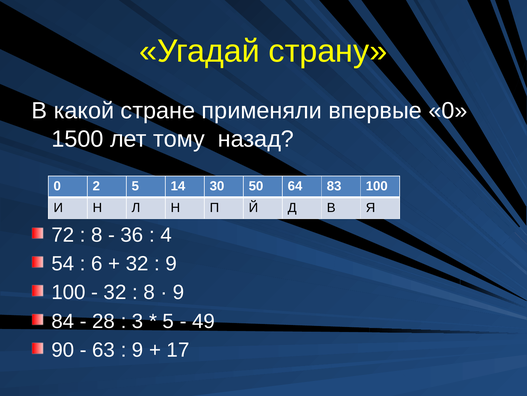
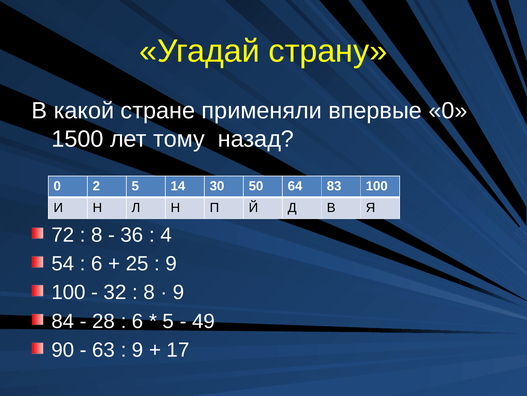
32: 32 -> 25 (137, 263)
3: 3 -> 6 (138, 321)
